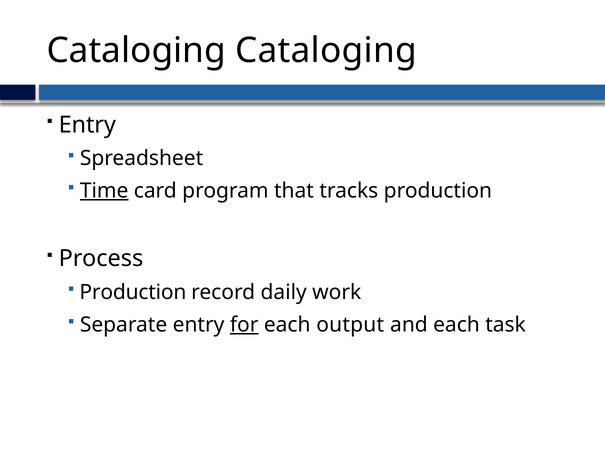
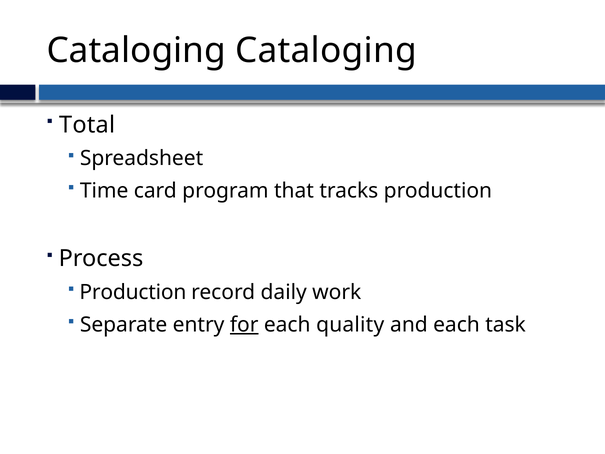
Entry: Entry -> Total (87, 125)
Time underline: present -> none (104, 191)
output: output -> quality (350, 324)
